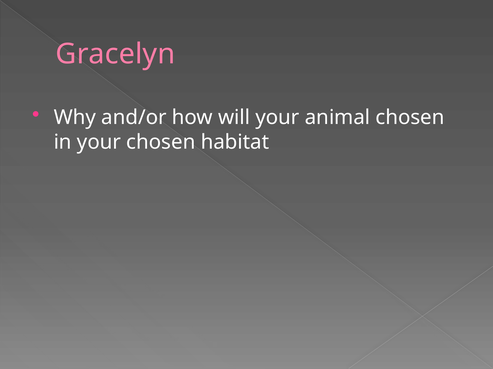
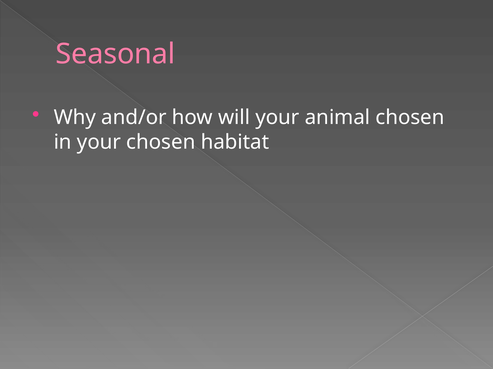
Gracelyn: Gracelyn -> Seasonal (116, 54)
